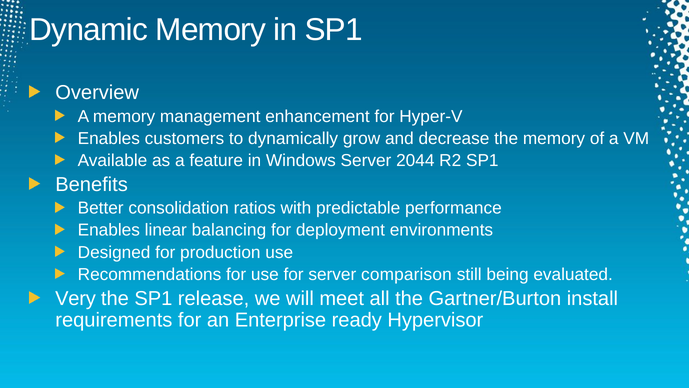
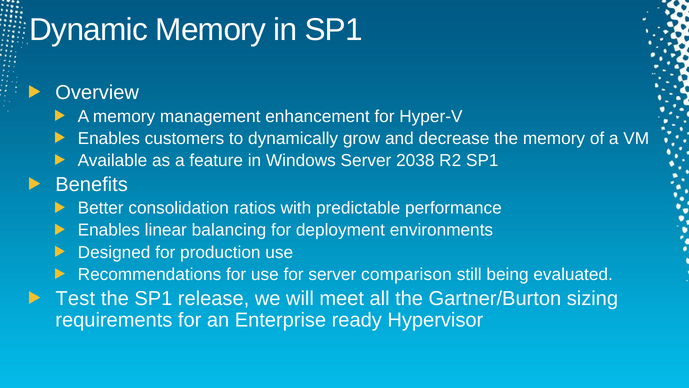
2044: 2044 -> 2038 (415, 160)
Very: Very -> Test (75, 298)
install: install -> sizing (592, 298)
